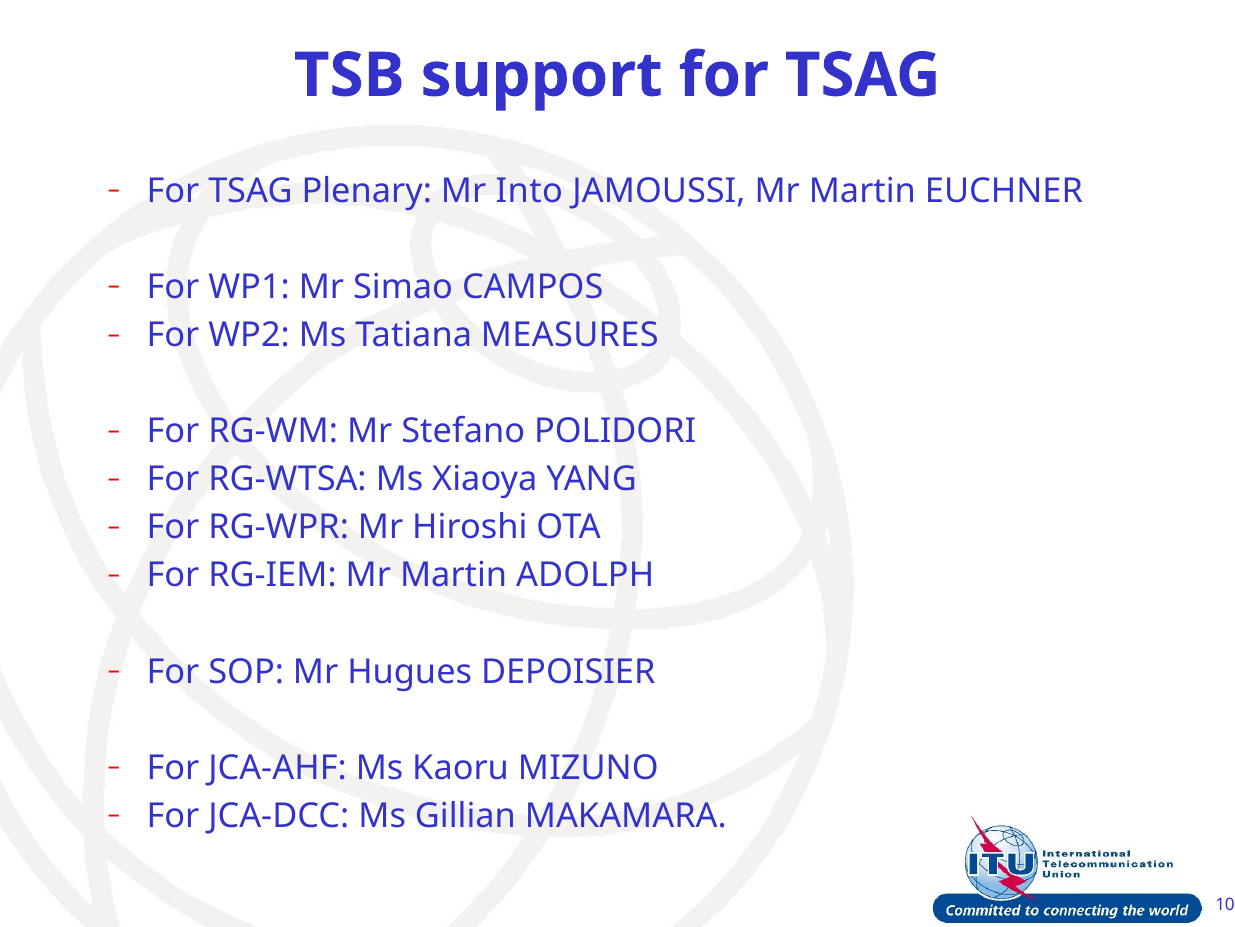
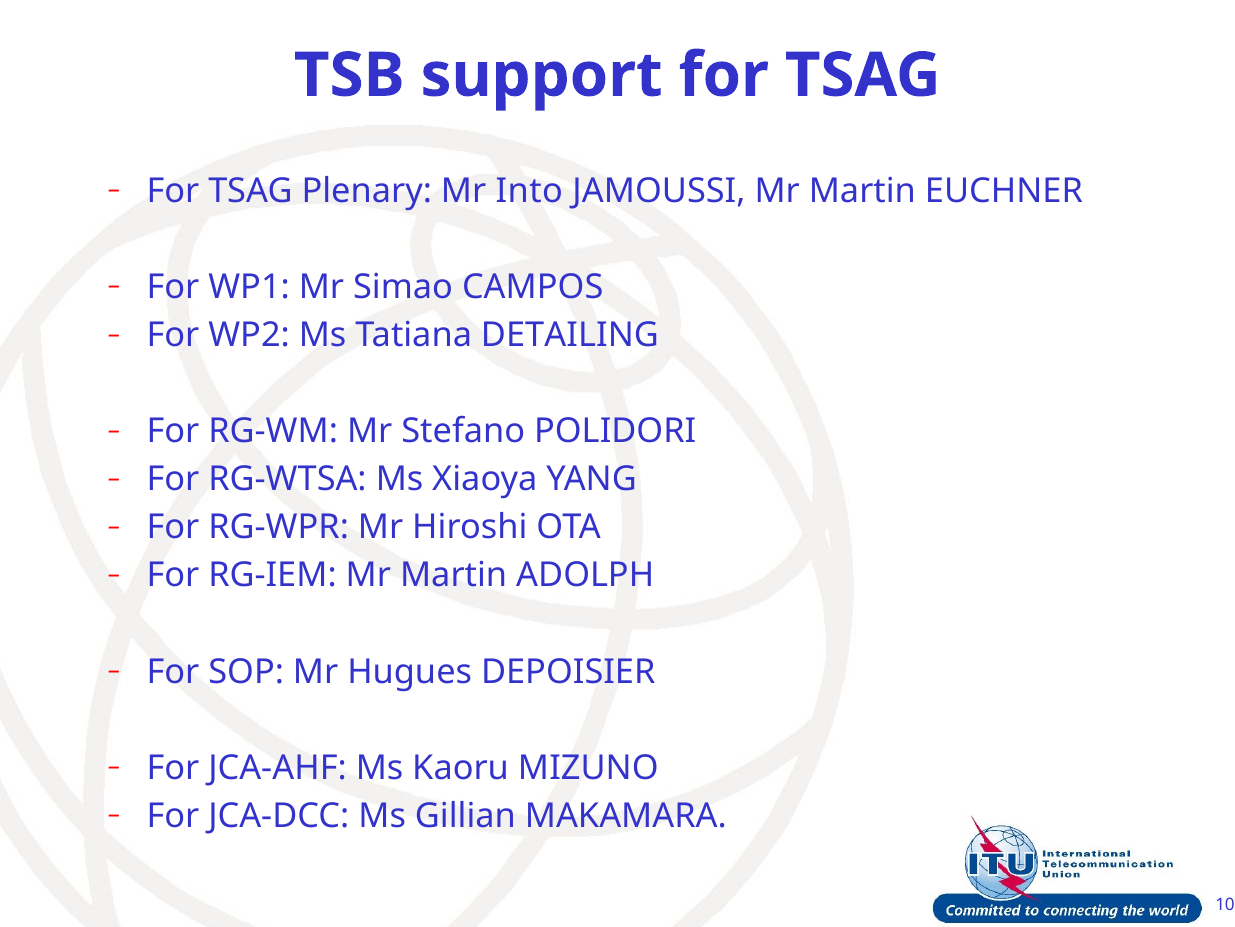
MEASURES: MEASURES -> DETAILING (570, 335)
